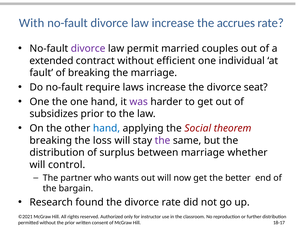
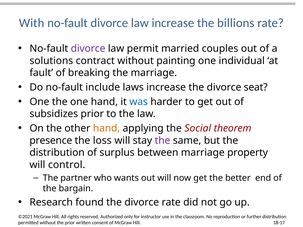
accrues: accrues -> billions (236, 23)
extended: extended -> solutions (51, 61)
efficient: efficient -> painting (176, 61)
require: require -> include (103, 87)
was colour: purple -> blue (139, 102)
hand colour: blue -> orange (107, 128)
breaking: breaking -> presence (51, 141)
whether: whether -> property (248, 153)
